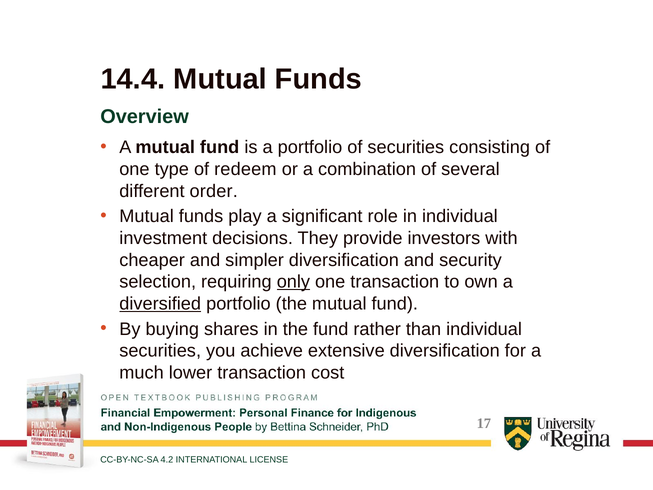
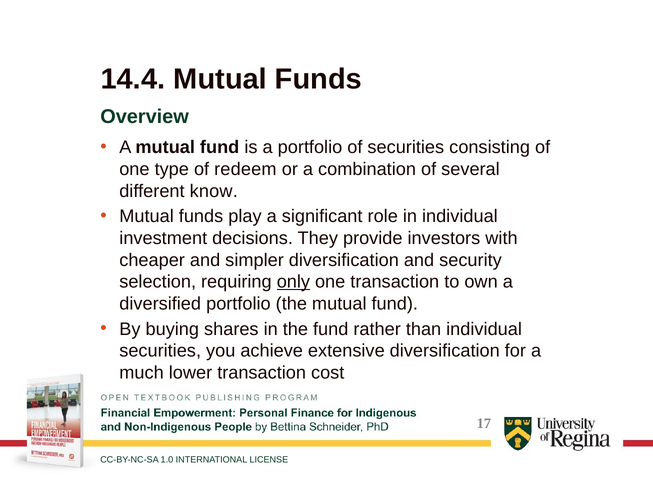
order: order -> know (214, 191)
diversified underline: present -> none (160, 303)
4.2: 4.2 -> 1.0 (167, 460)
